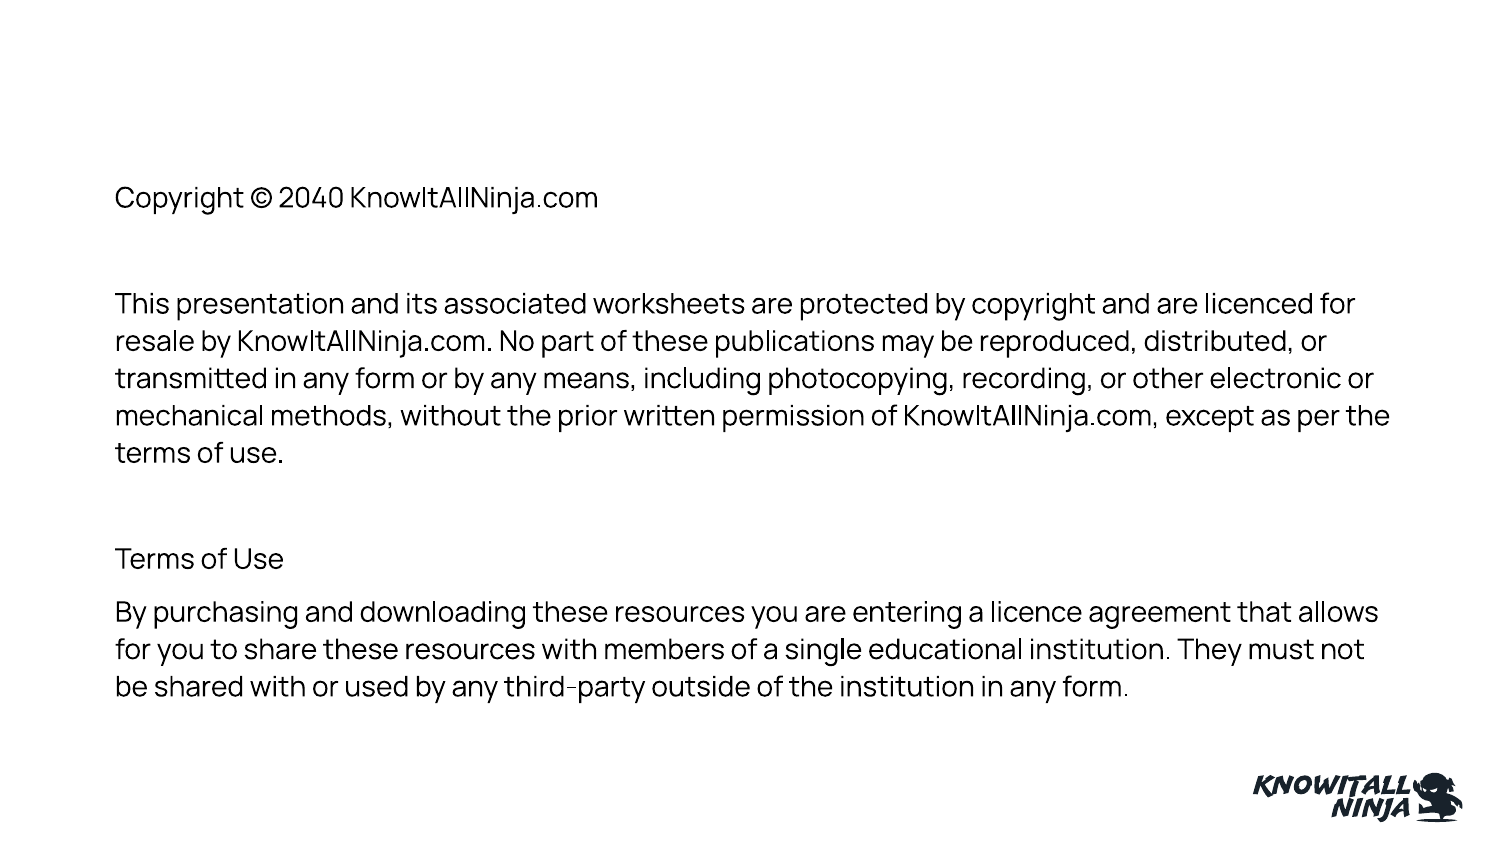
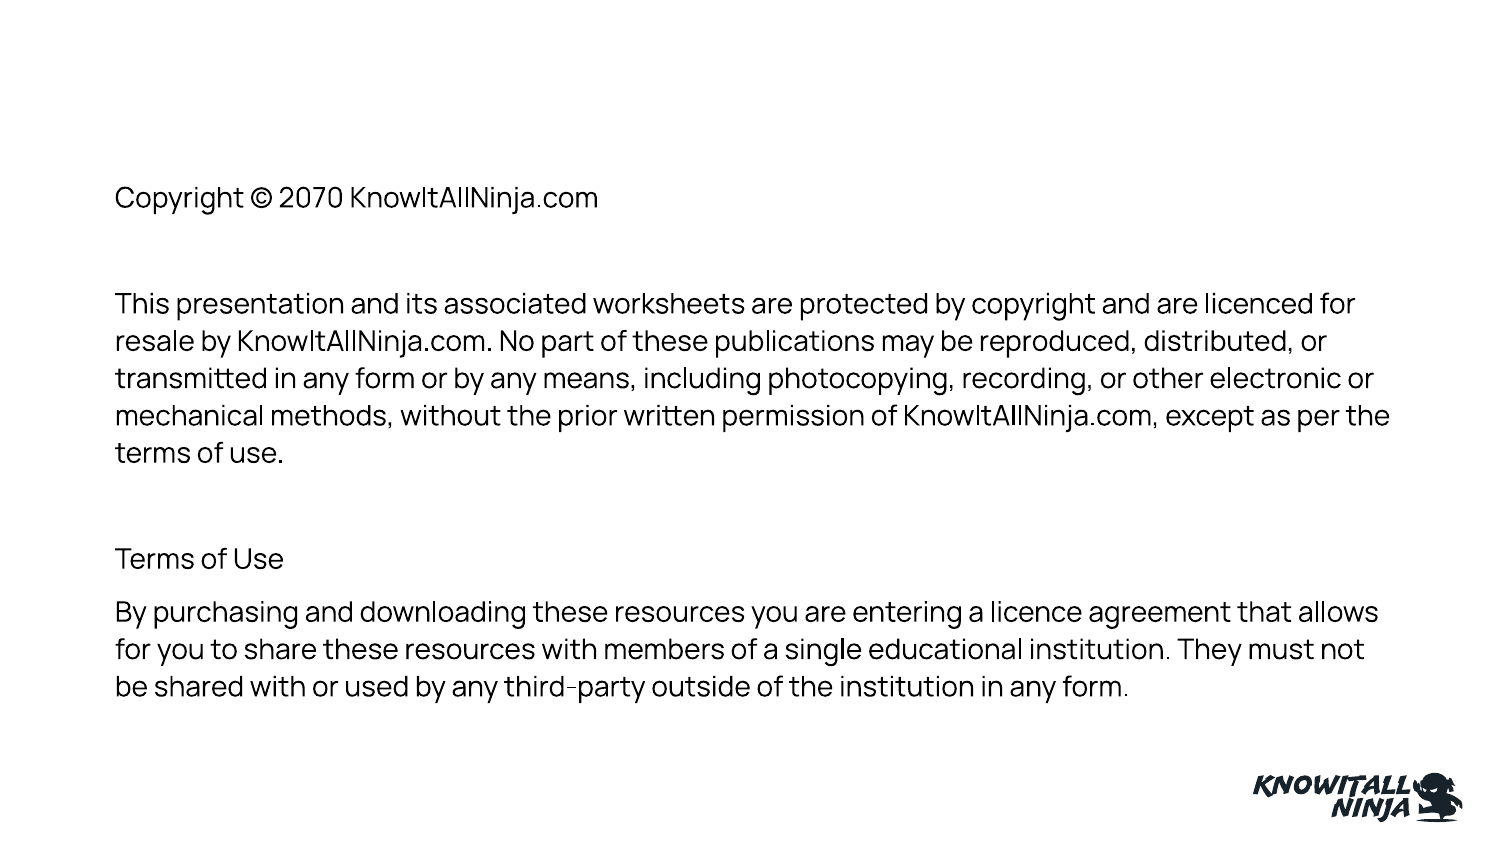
2040: 2040 -> 2070 (311, 198)
